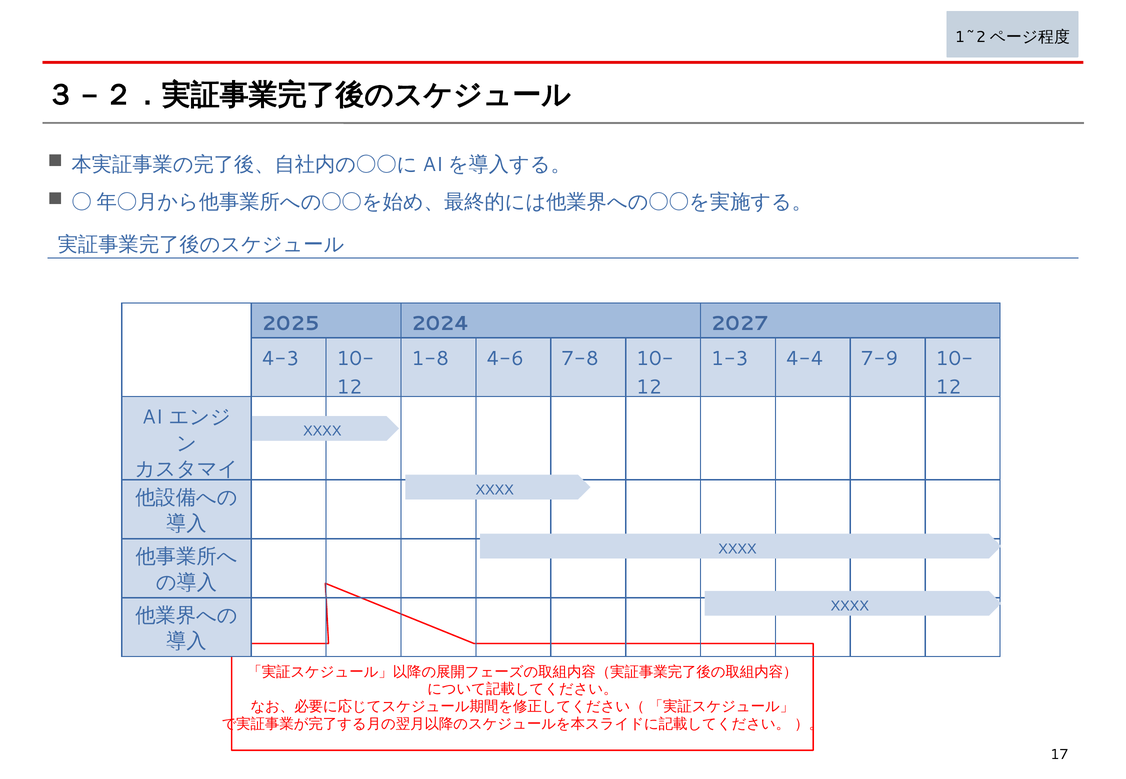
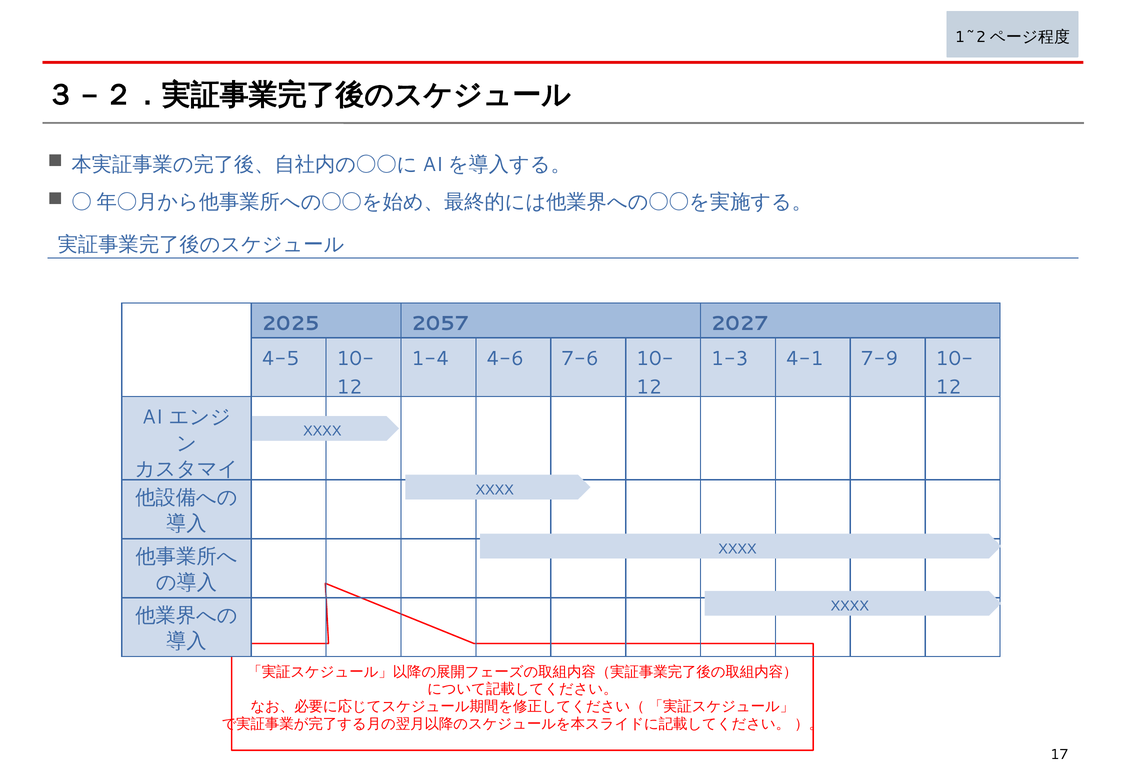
2024: 2024 -> 2057 (440, 324)
4-3: 4-3 -> 4-5 (280, 359)
1-8: 1-8 -> 1-4 (430, 359)
7-8: 7-8 -> 7-6 (580, 359)
4-4: 4-4 -> 4-1 (805, 359)
